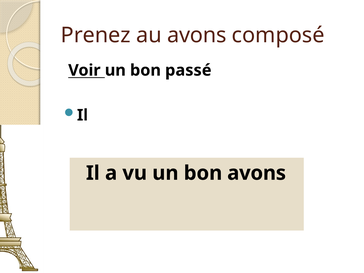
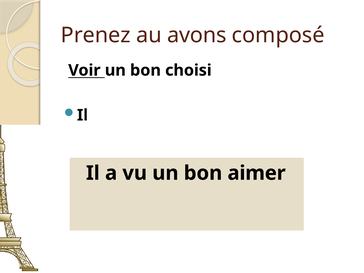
passé: passé -> choisi (188, 70)
bon avons: avons -> aimer (257, 173)
